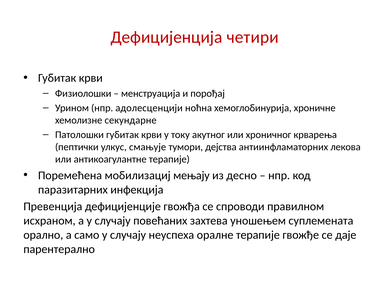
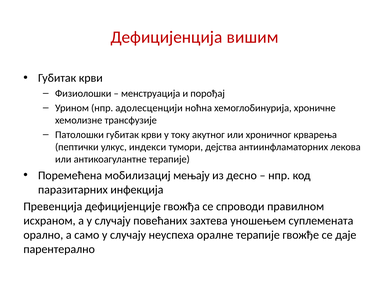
четири: четири -> вишим (253, 37)
секундарне: секундарне -> трансфузије (131, 120)
смањује: смањује -> индекси (148, 147)
